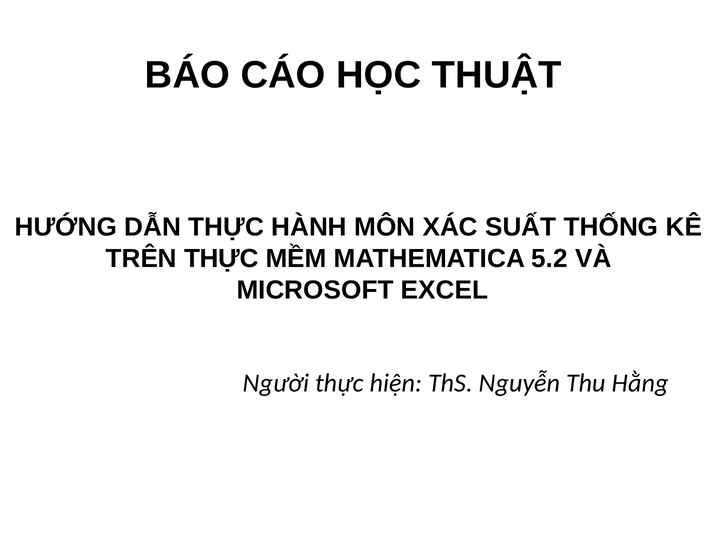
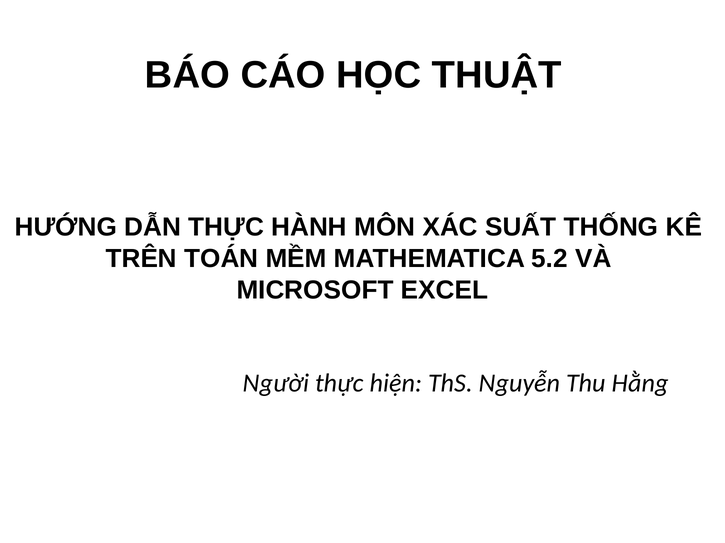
TRÊN THỰC: THỰC -> TOÁN (221, 259)
